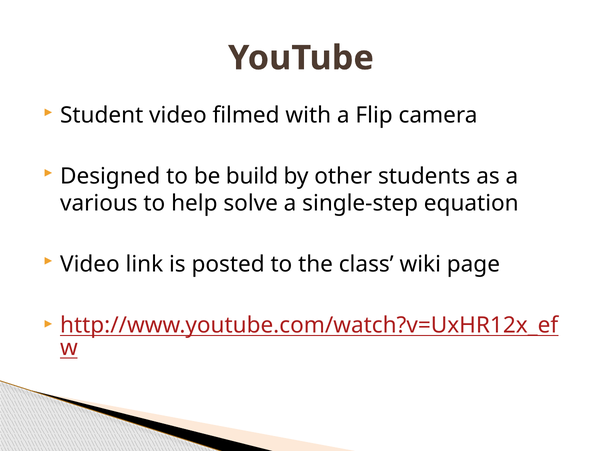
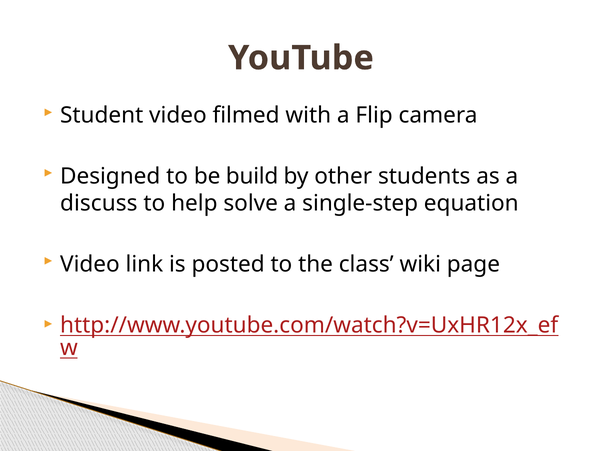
various: various -> discuss (99, 204)
